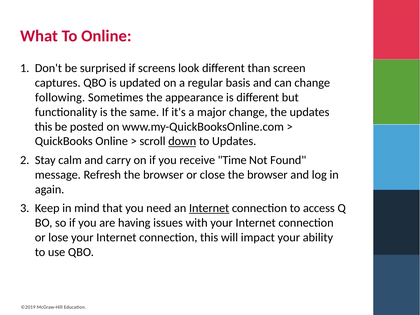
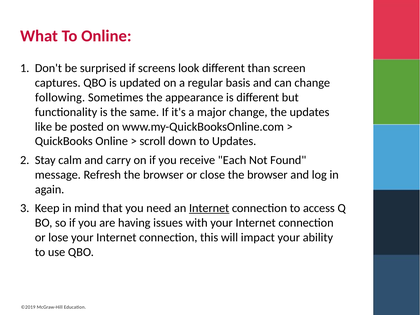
this: this -> like (43, 127)
down underline: present -> none (182, 141)
Time: Time -> Each (232, 160)
